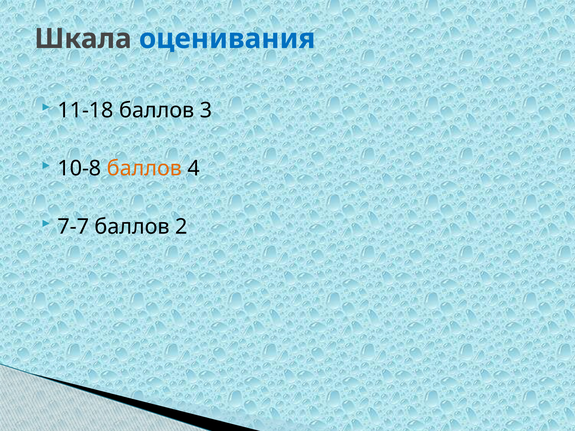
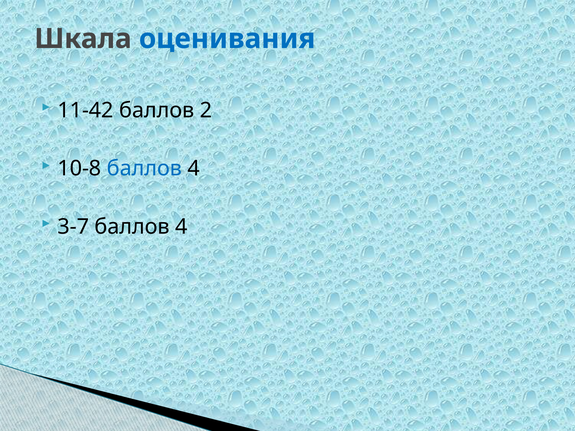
11-18: 11-18 -> 11-42 (86, 110)
3: 3 -> 2 (206, 110)
баллов colour: orange -> blue (144, 169)
7-7: 7-7 -> 3-7 (73, 227)
2: 2 -> 4 (181, 227)
